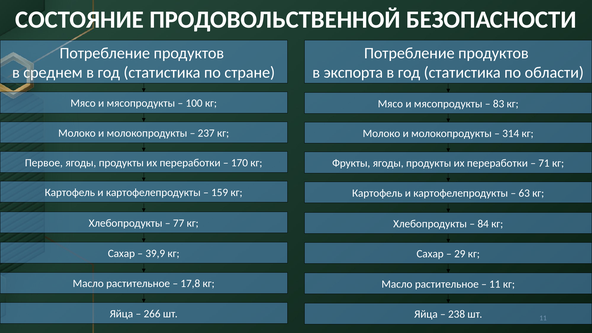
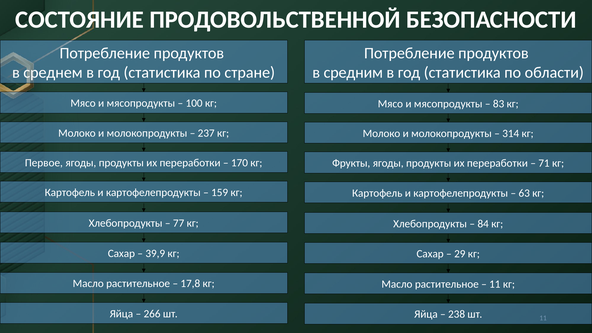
экспорта: экспорта -> средним (353, 73)
